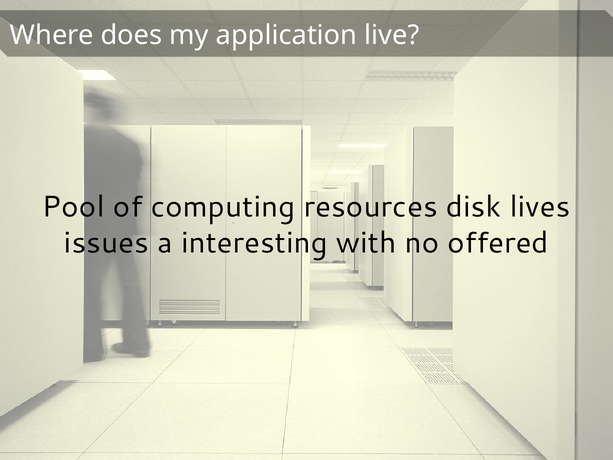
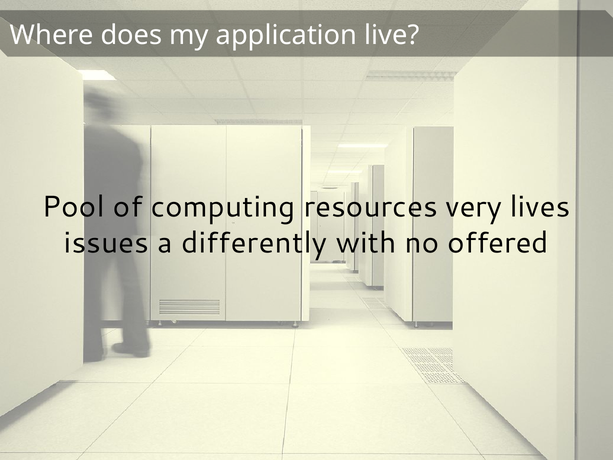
disk: disk -> very (474, 207)
interesting: interesting -> differently (254, 243)
